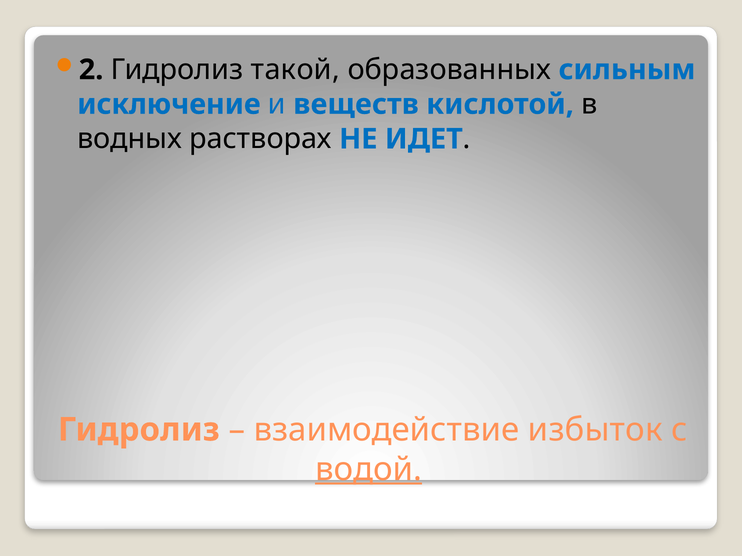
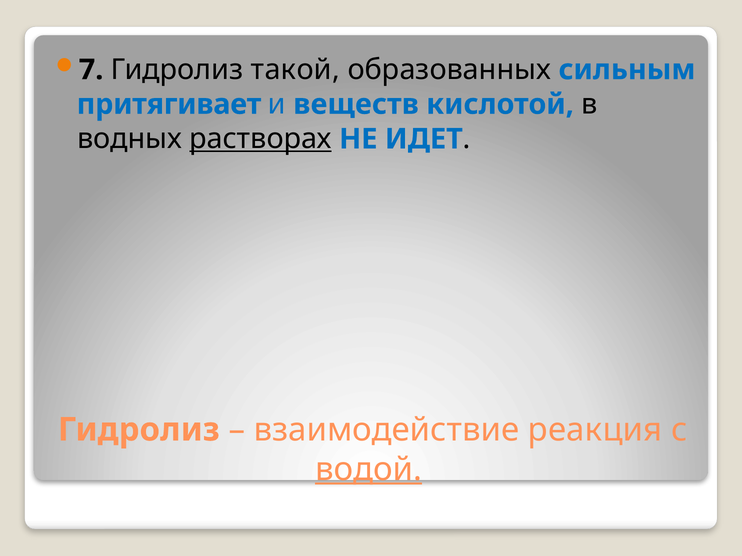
2: 2 -> 7 (91, 70)
исключение: исключение -> притягивает (169, 104)
растворах underline: none -> present (261, 139)
избыток: избыток -> реакция (595, 430)
